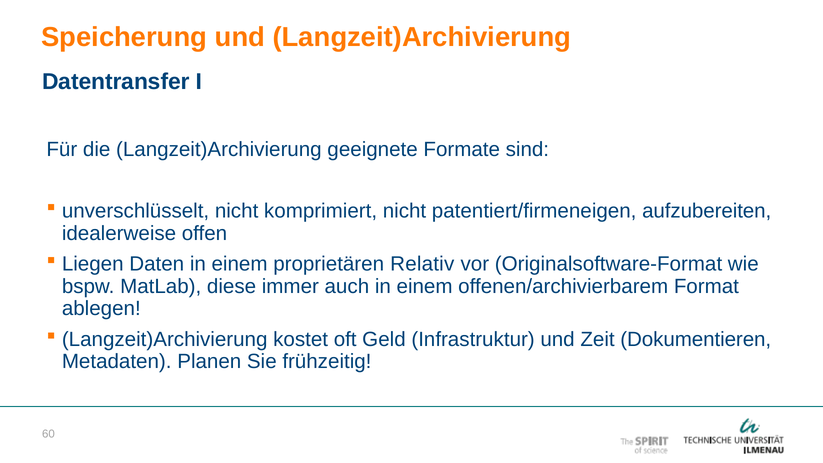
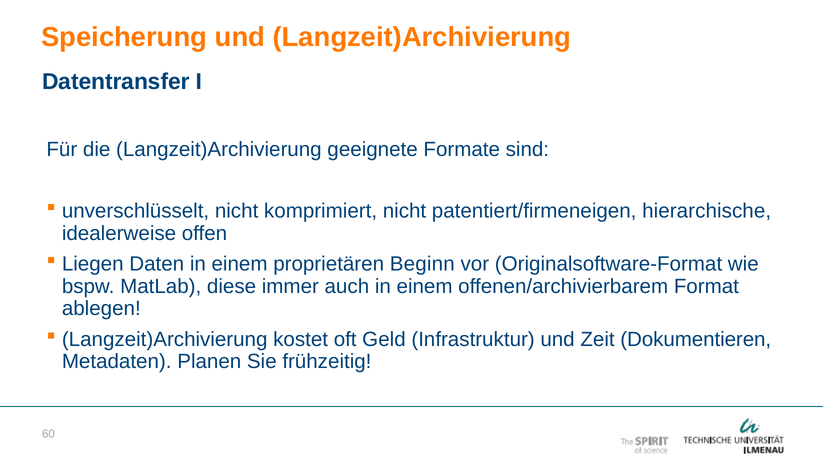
aufzubereiten: aufzubereiten -> hierarchische (707, 211)
Relativ: Relativ -> Beginn (422, 264)
